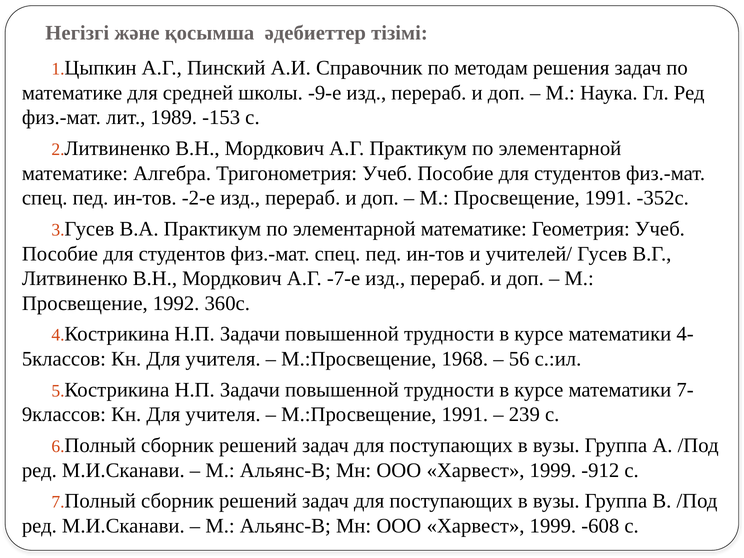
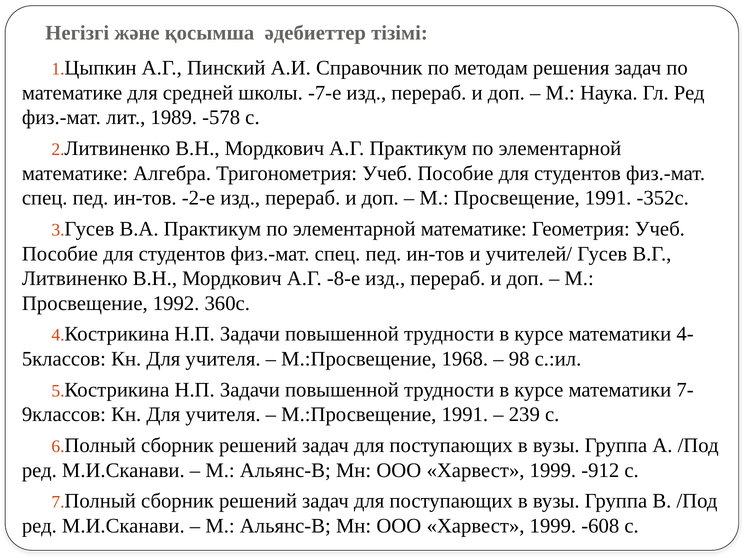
-9-е: -9-е -> -7-е (325, 93)
-153: -153 -> -578 (221, 118)
-7-е: -7-е -> -8-е (344, 279)
56: 56 -> 98 (519, 359)
